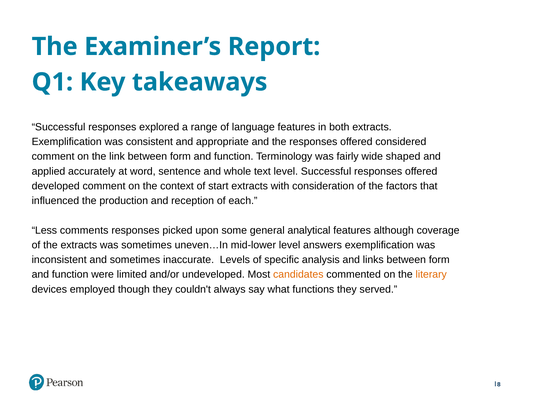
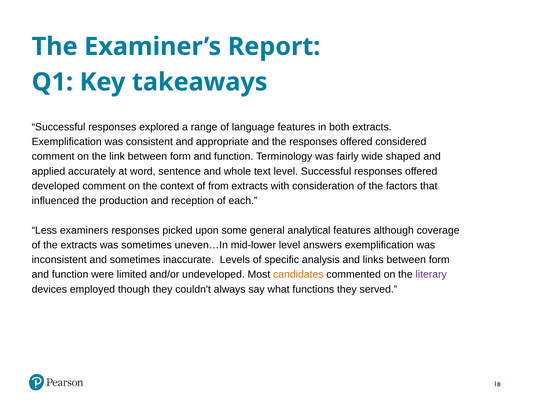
start: start -> from (218, 186)
comments: comments -> examiners (84, 230)
literary colour: orange -> purple (431, 274)
